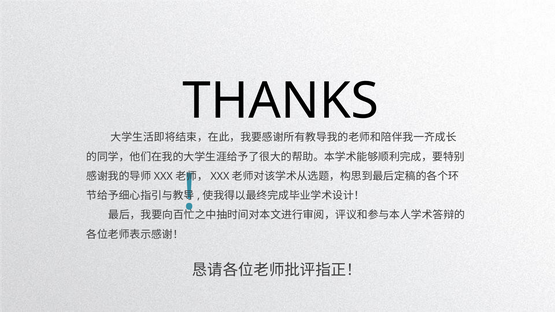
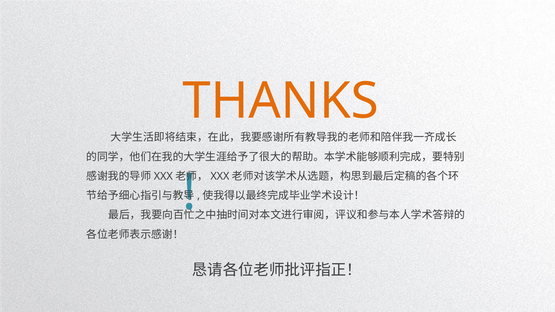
THANKS colour: black -> orange (281, 101)
